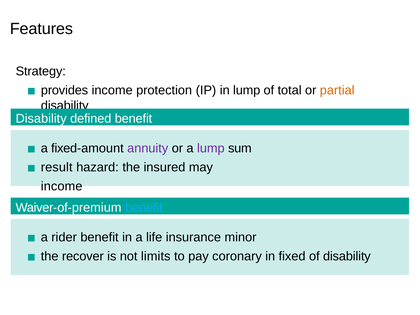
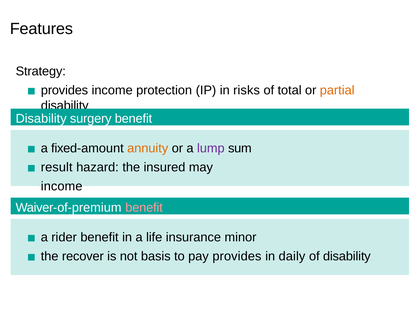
in lump: lump -> risks (247, 90)
defined: defined -> surgery (91, 119)
annuity colour: purple -> orange (148, 148)
benefit colour: light blue -> pink (144, 208)
limits: limits -> basis (156, 257)
pay coronary: coronary -> provides (237, 257)
fixed: fixed -> daily (292, 257)
